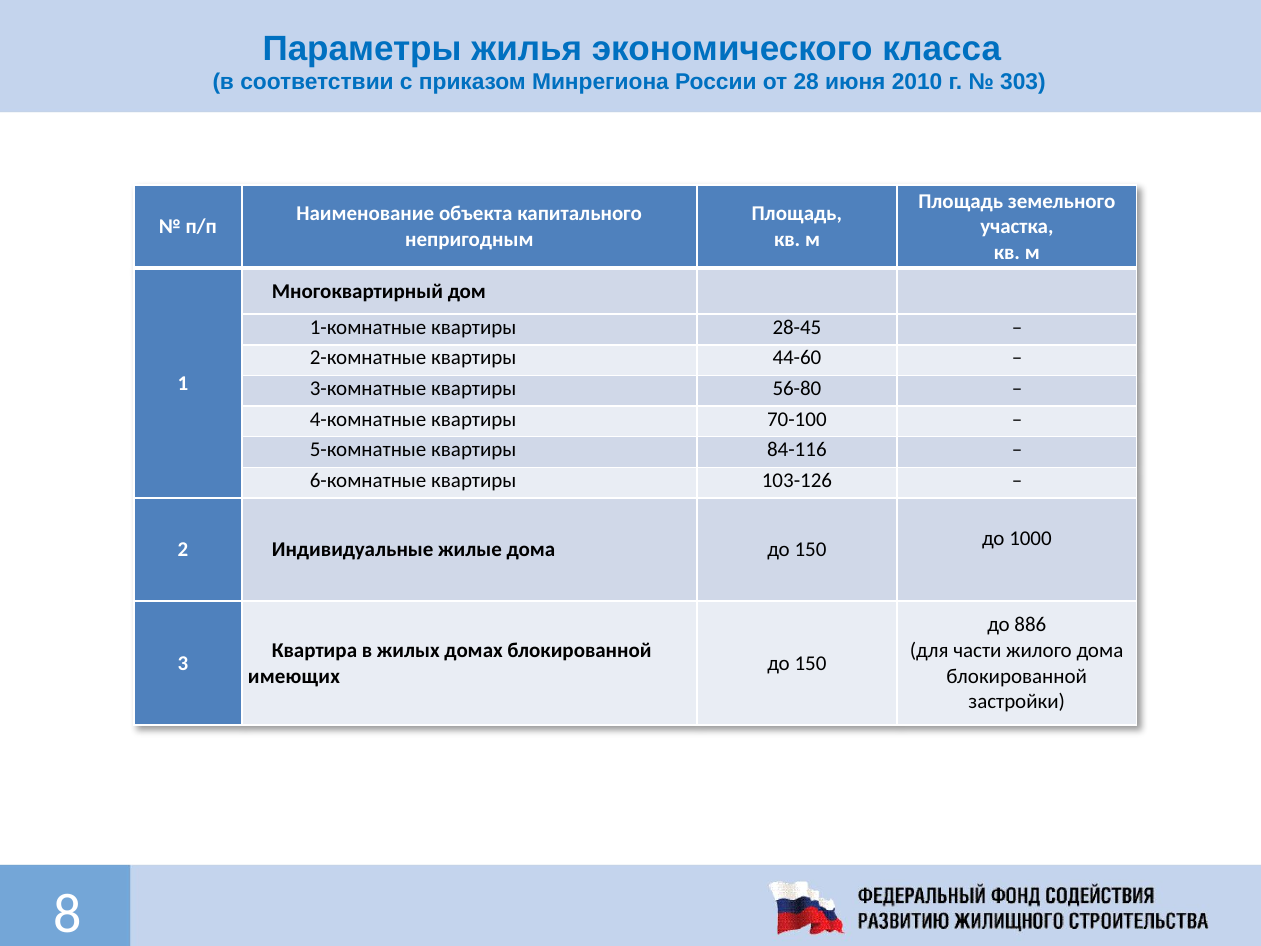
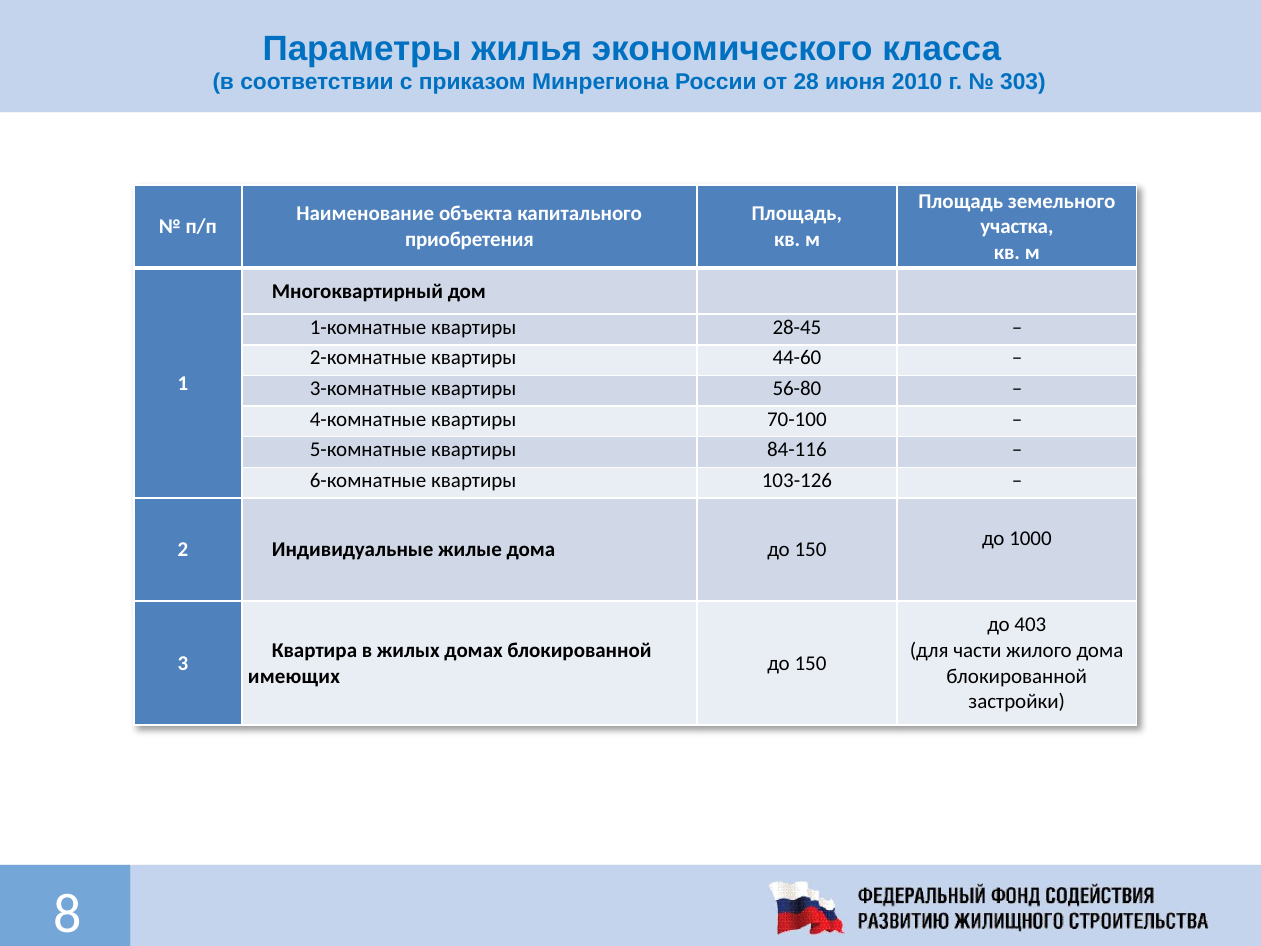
непригодным: непригодным -> приобретения (469, 239)
886: 886 -> 403 (1030, 625)
